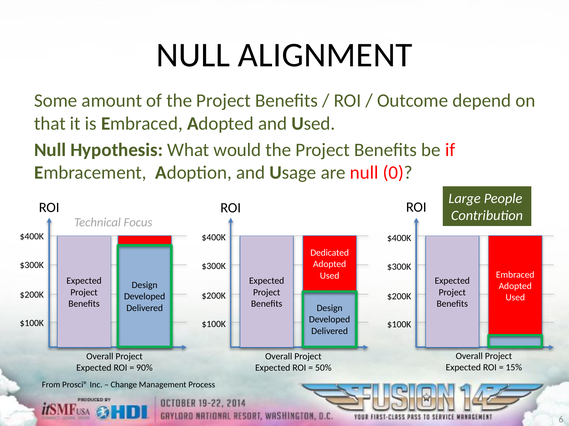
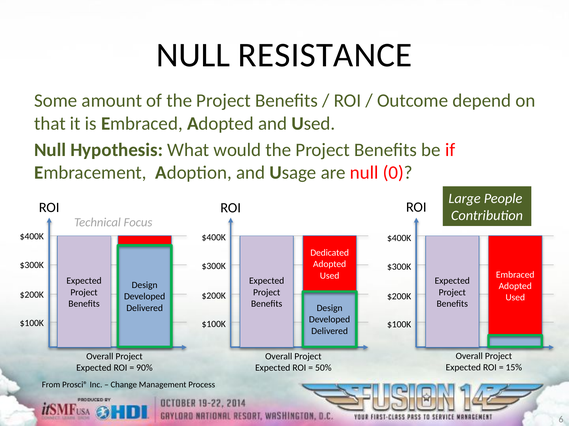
ALIGNMENT: ALIGNMENT -> RESISTANCE (325, 55)
